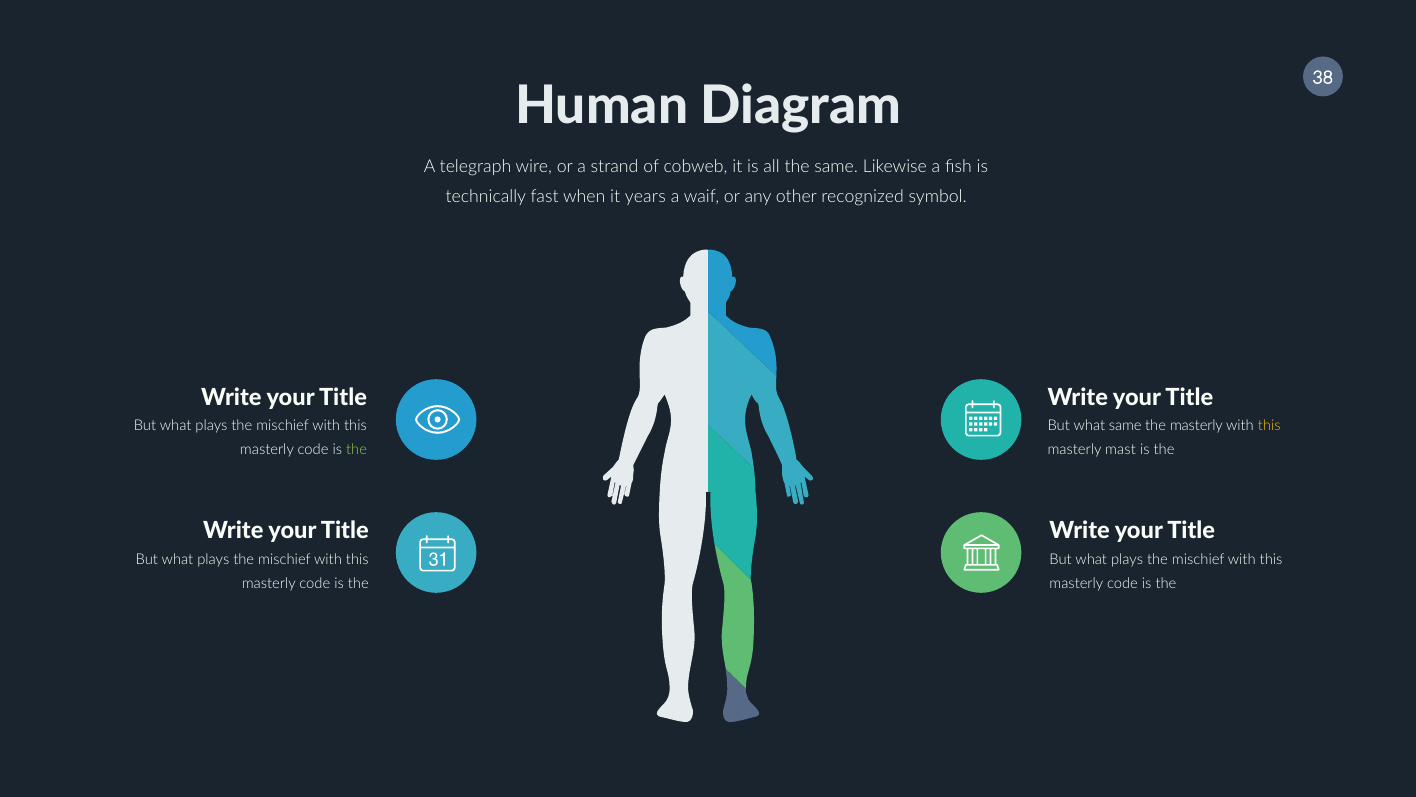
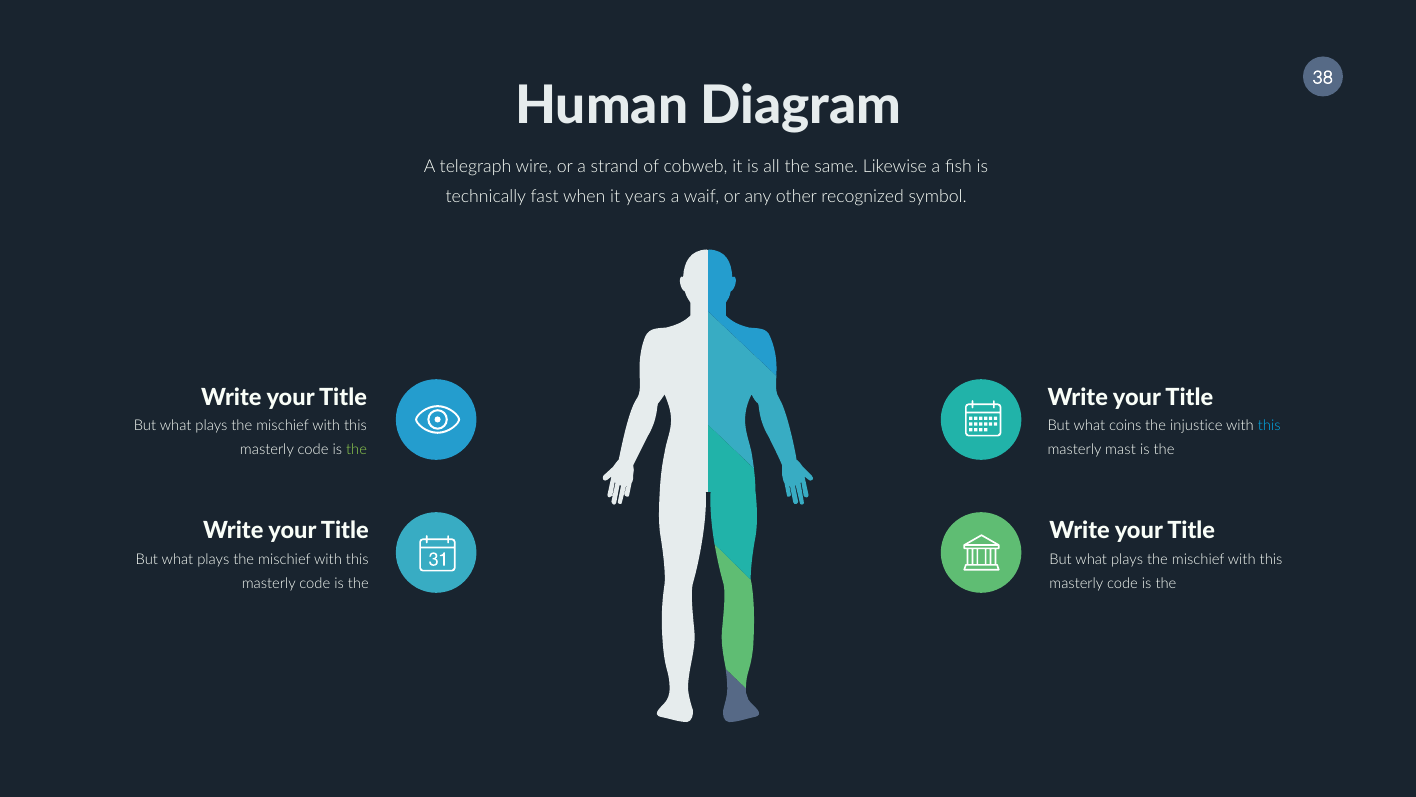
what same: same -> coins (1125, 426)
the masterly: masterly -> injustice (1196, 426)
this colour: yellow -> light blue (1269, 426)
